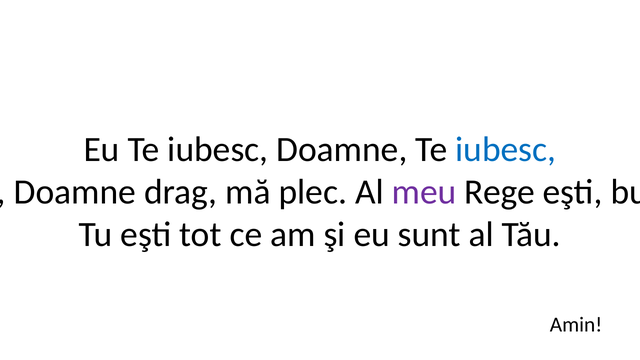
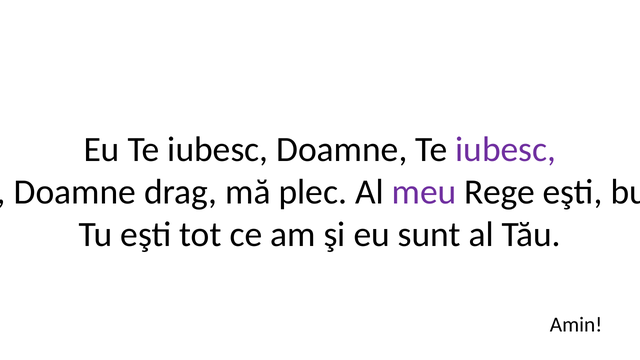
iubesc colour: blue -> purple (506, 149)
